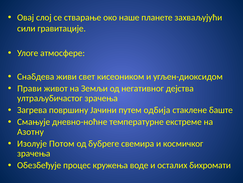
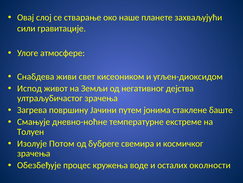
Прави: Прави -> Испод (29, 88)
одбија: одбија -> јонима (157, 110)
Азотну: Азотну -> Толуен (31, 131)
бихромати: бихромати -> околности (210, 165)
